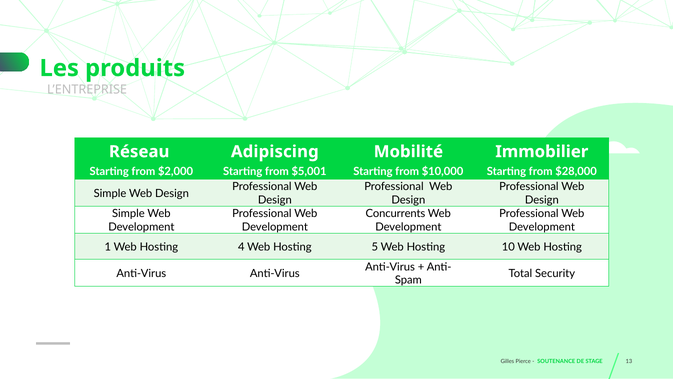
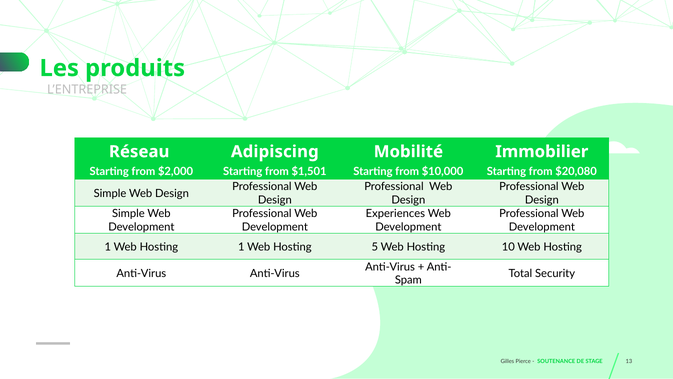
$5,001: $5,001 -> $1,501 (309, 171)
$28,000: $28,000 -> $20,080 (576, 171)
Concurrents: Concurrents -> Experiences (395, 213)
Hosting 4: 4 -> 1 (241, 247)
